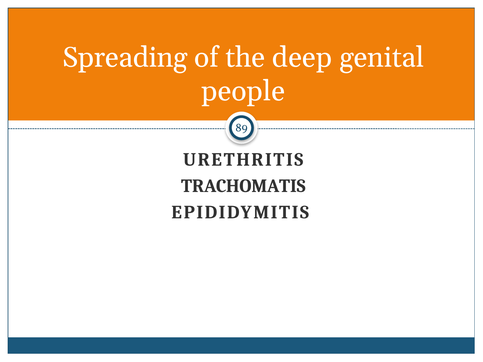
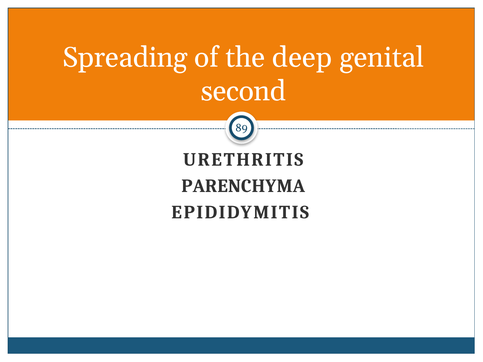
people: people -> second (244, 91)
TRACHOMATIS: TRACHOMATIS -> PARENCHYMA (243, 186)
